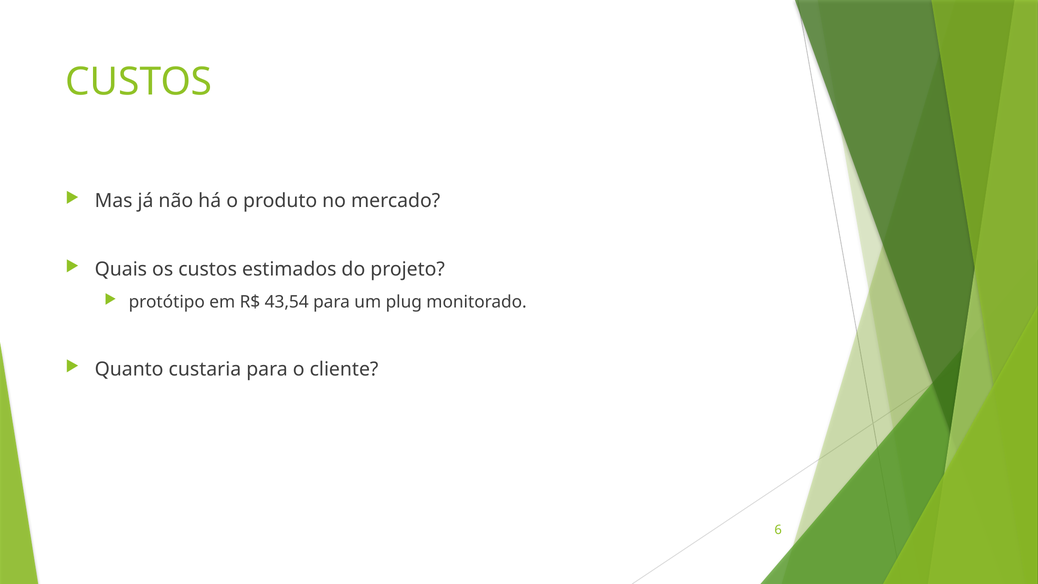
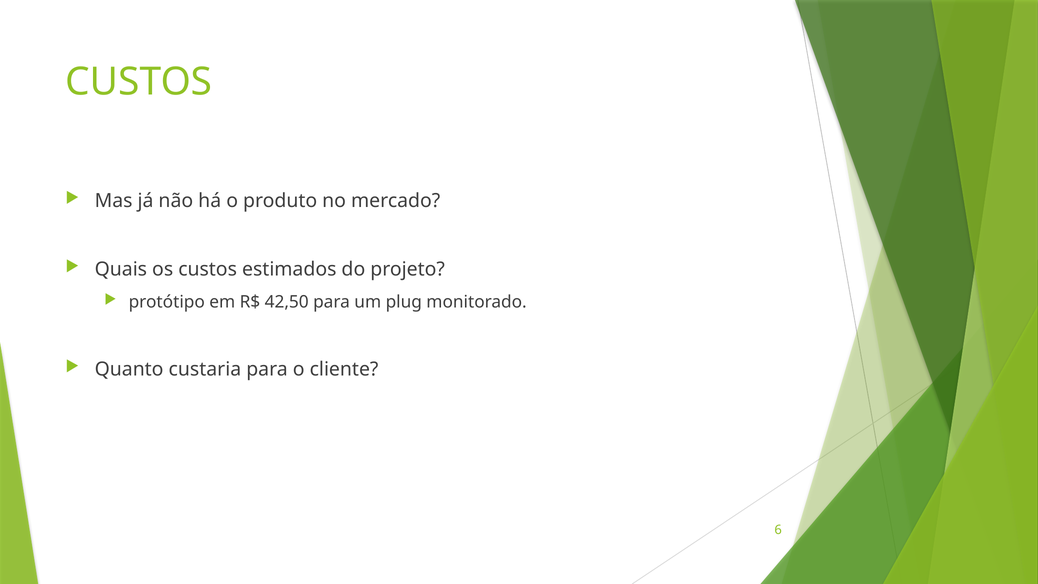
43,54: 43,54 -> 42,50 (287, 302)
